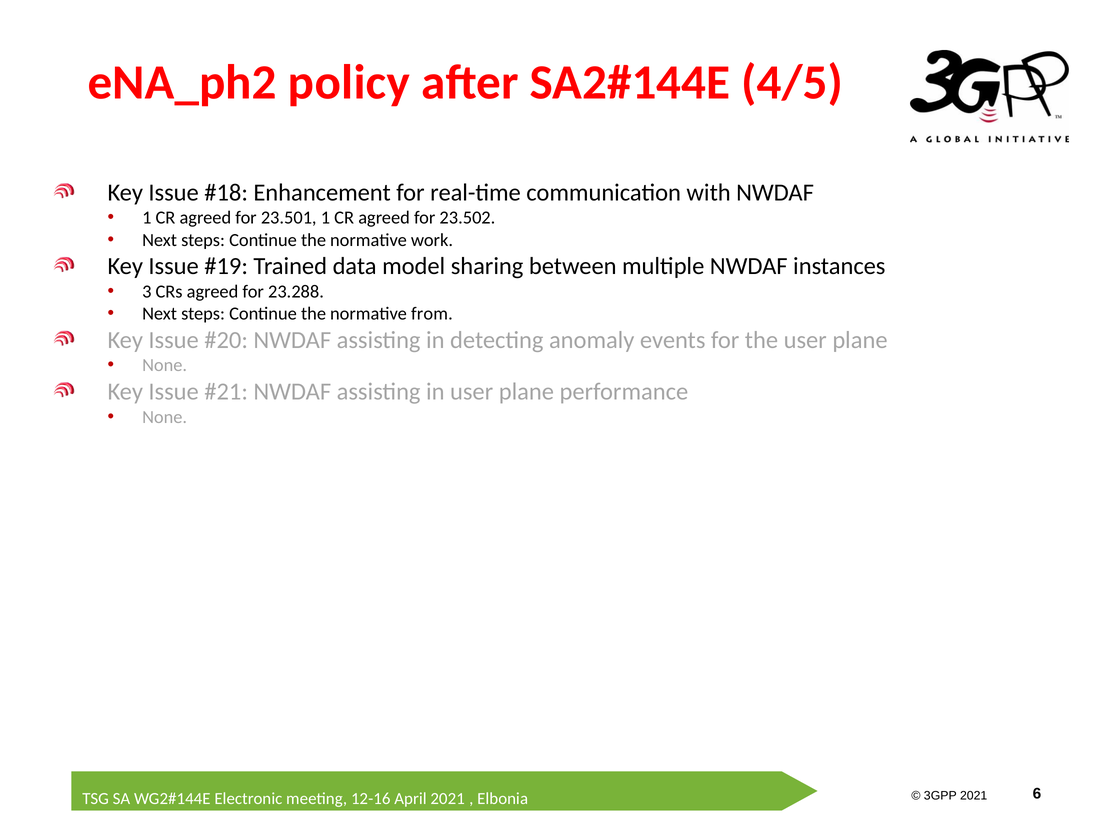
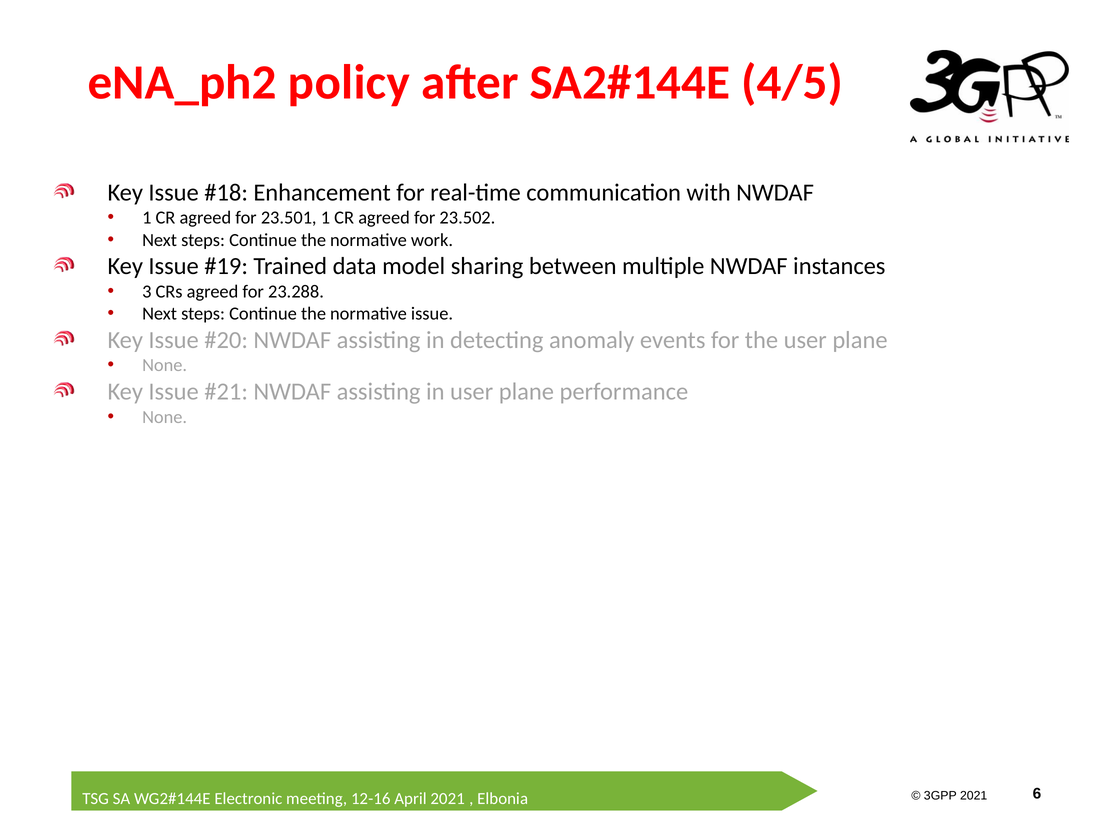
normative from: from -> issue (432, 314)
